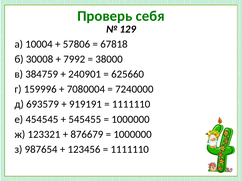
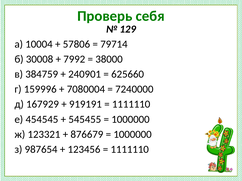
67818: 67818 -> 79714 (114, 44)
693579: 693579 -> 167929 (43, 105)
